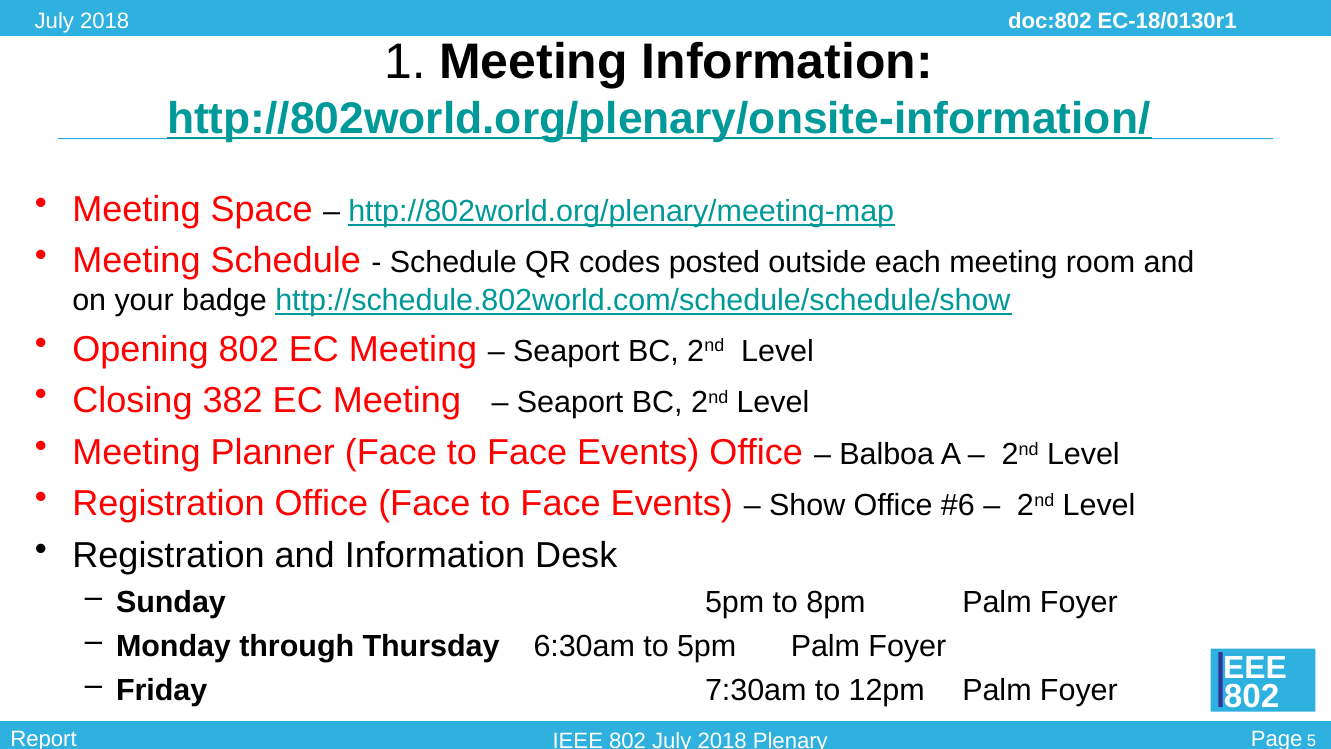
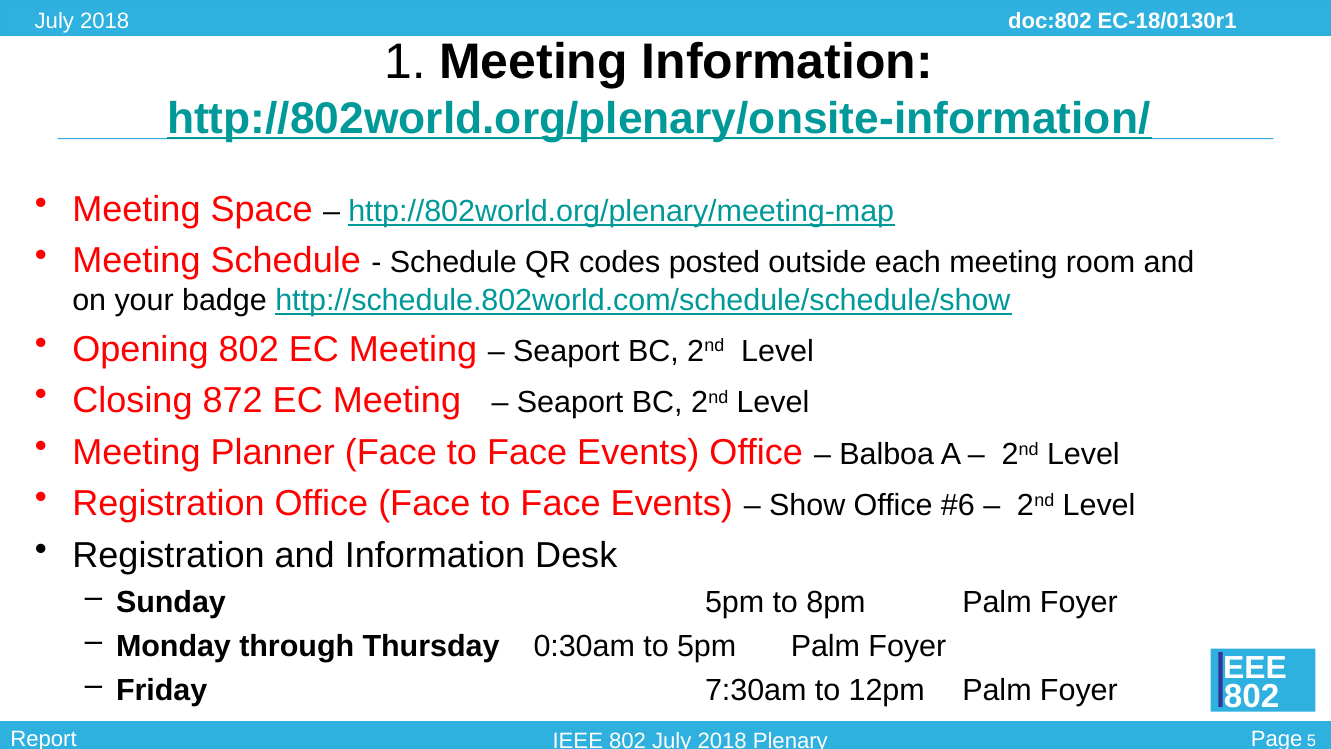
382: 382 -> 872 (233, 401)
6:30am: 6:30am -> 0:30am (584, 646)
